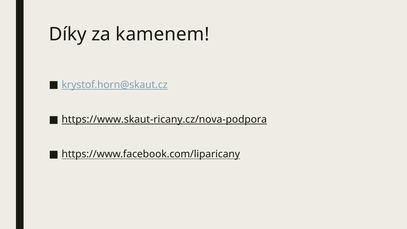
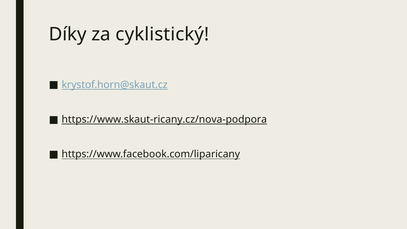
kamenem: kamenem -> cyklistický (162, 34)
